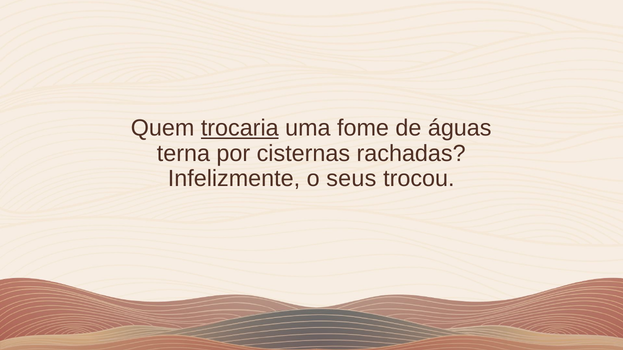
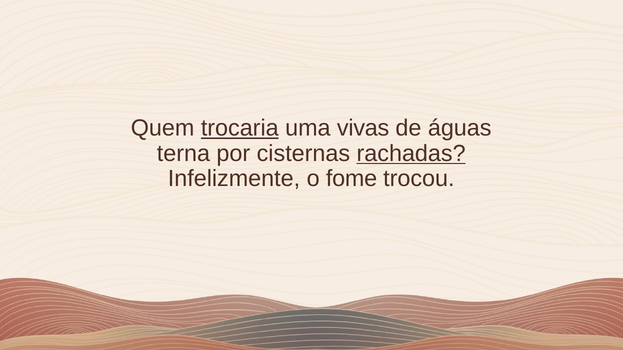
fome: fome -> vivas (363, 128)
rachadas underline: none -> present (411, 154)
seus: seus -> fome (352, 179)
